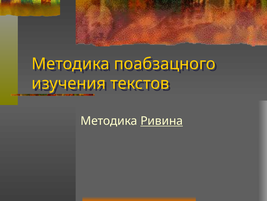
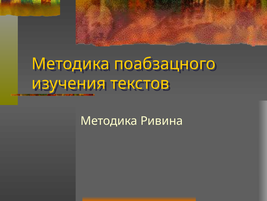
Ривина underline: present -> none (162, 121)
